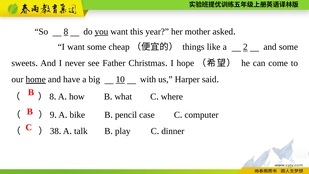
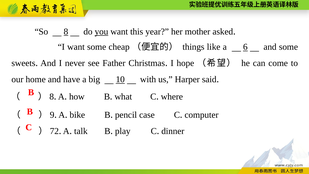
2: 2 -> 6 (245, 47)
home underline: present -> none (36, 79)
38: 38 -> 72 (54, 131)
